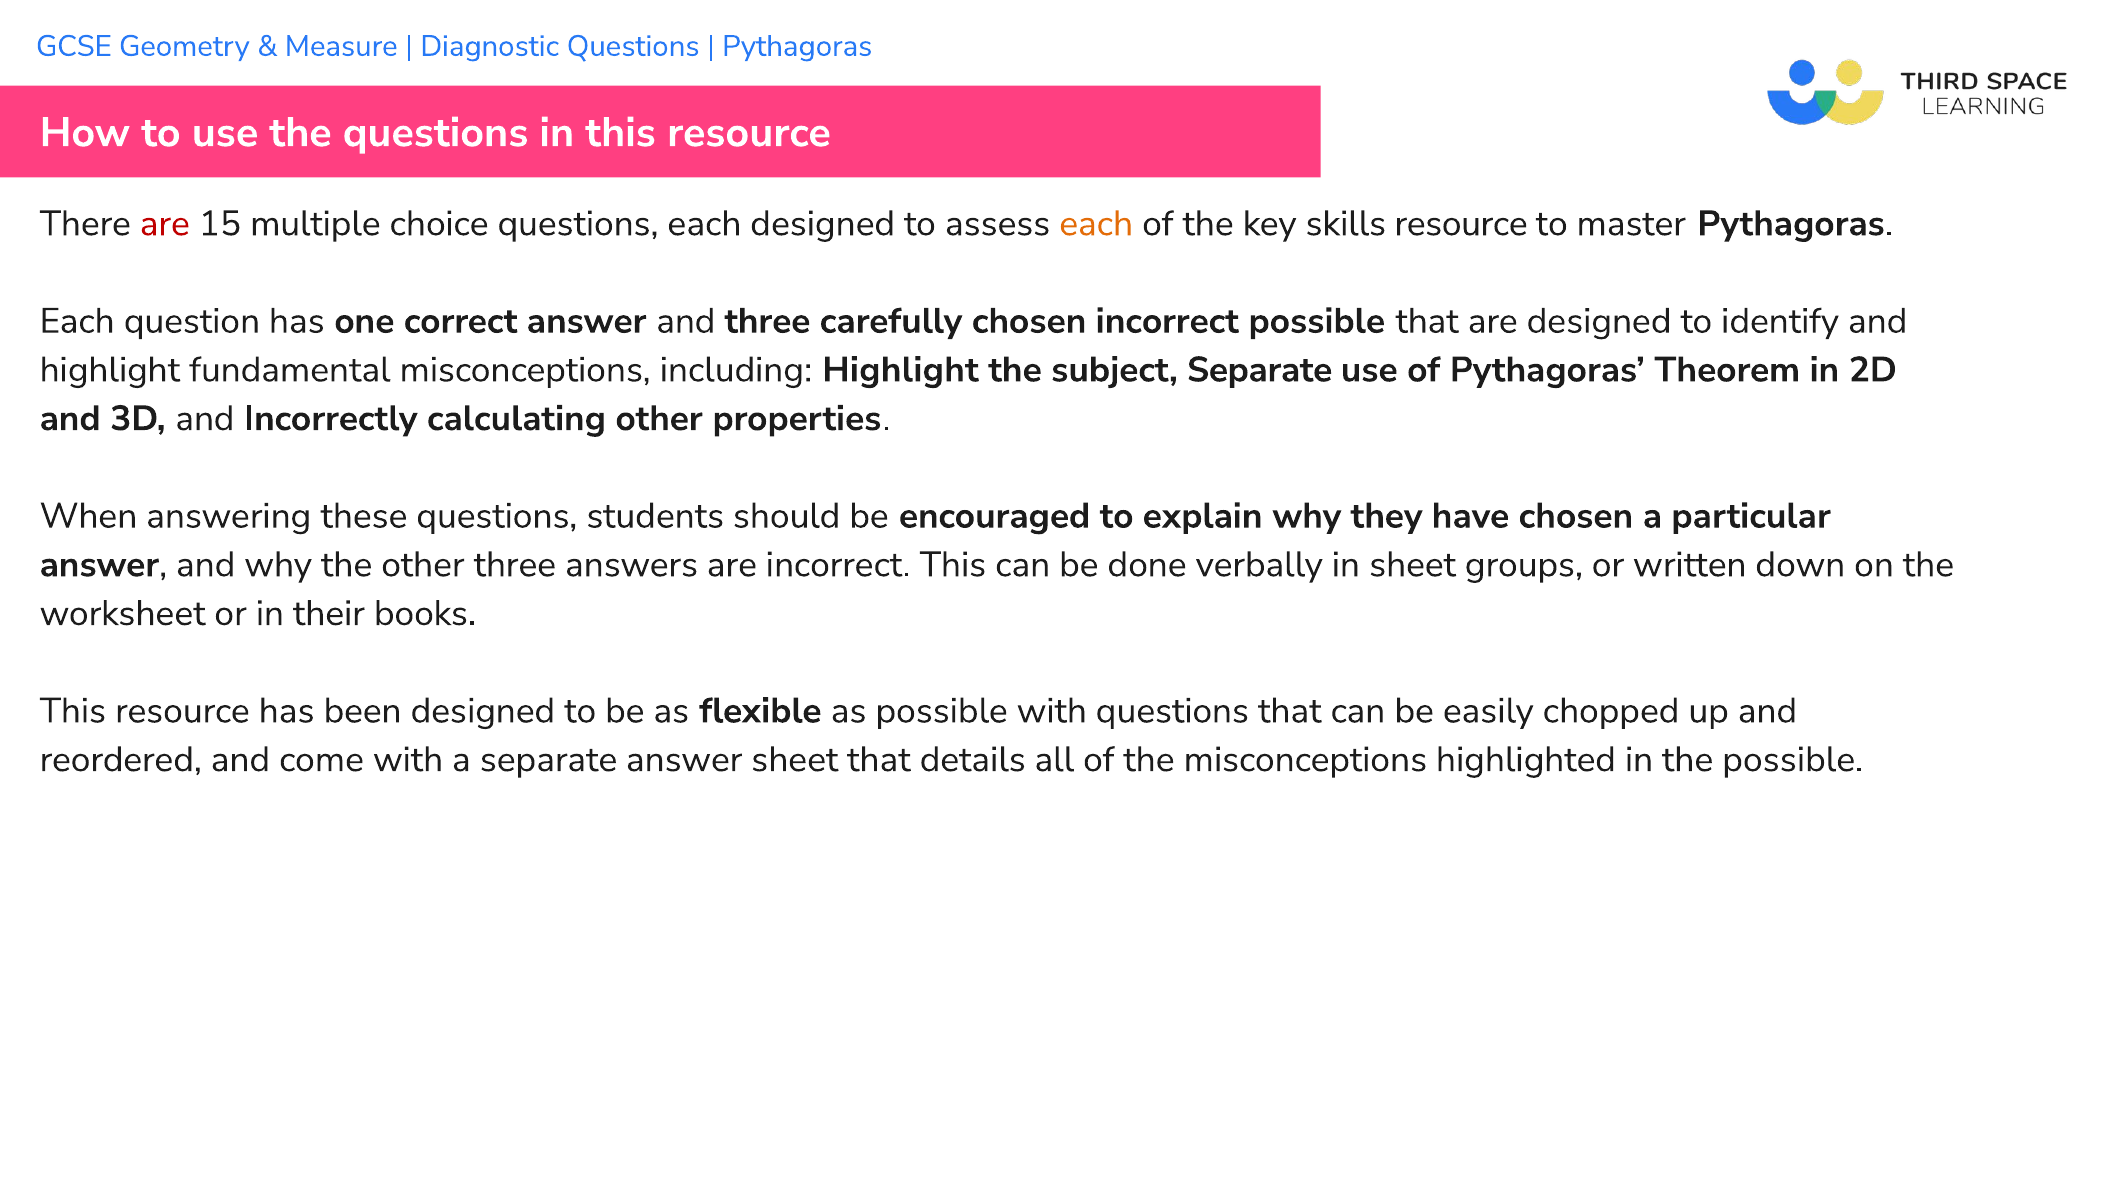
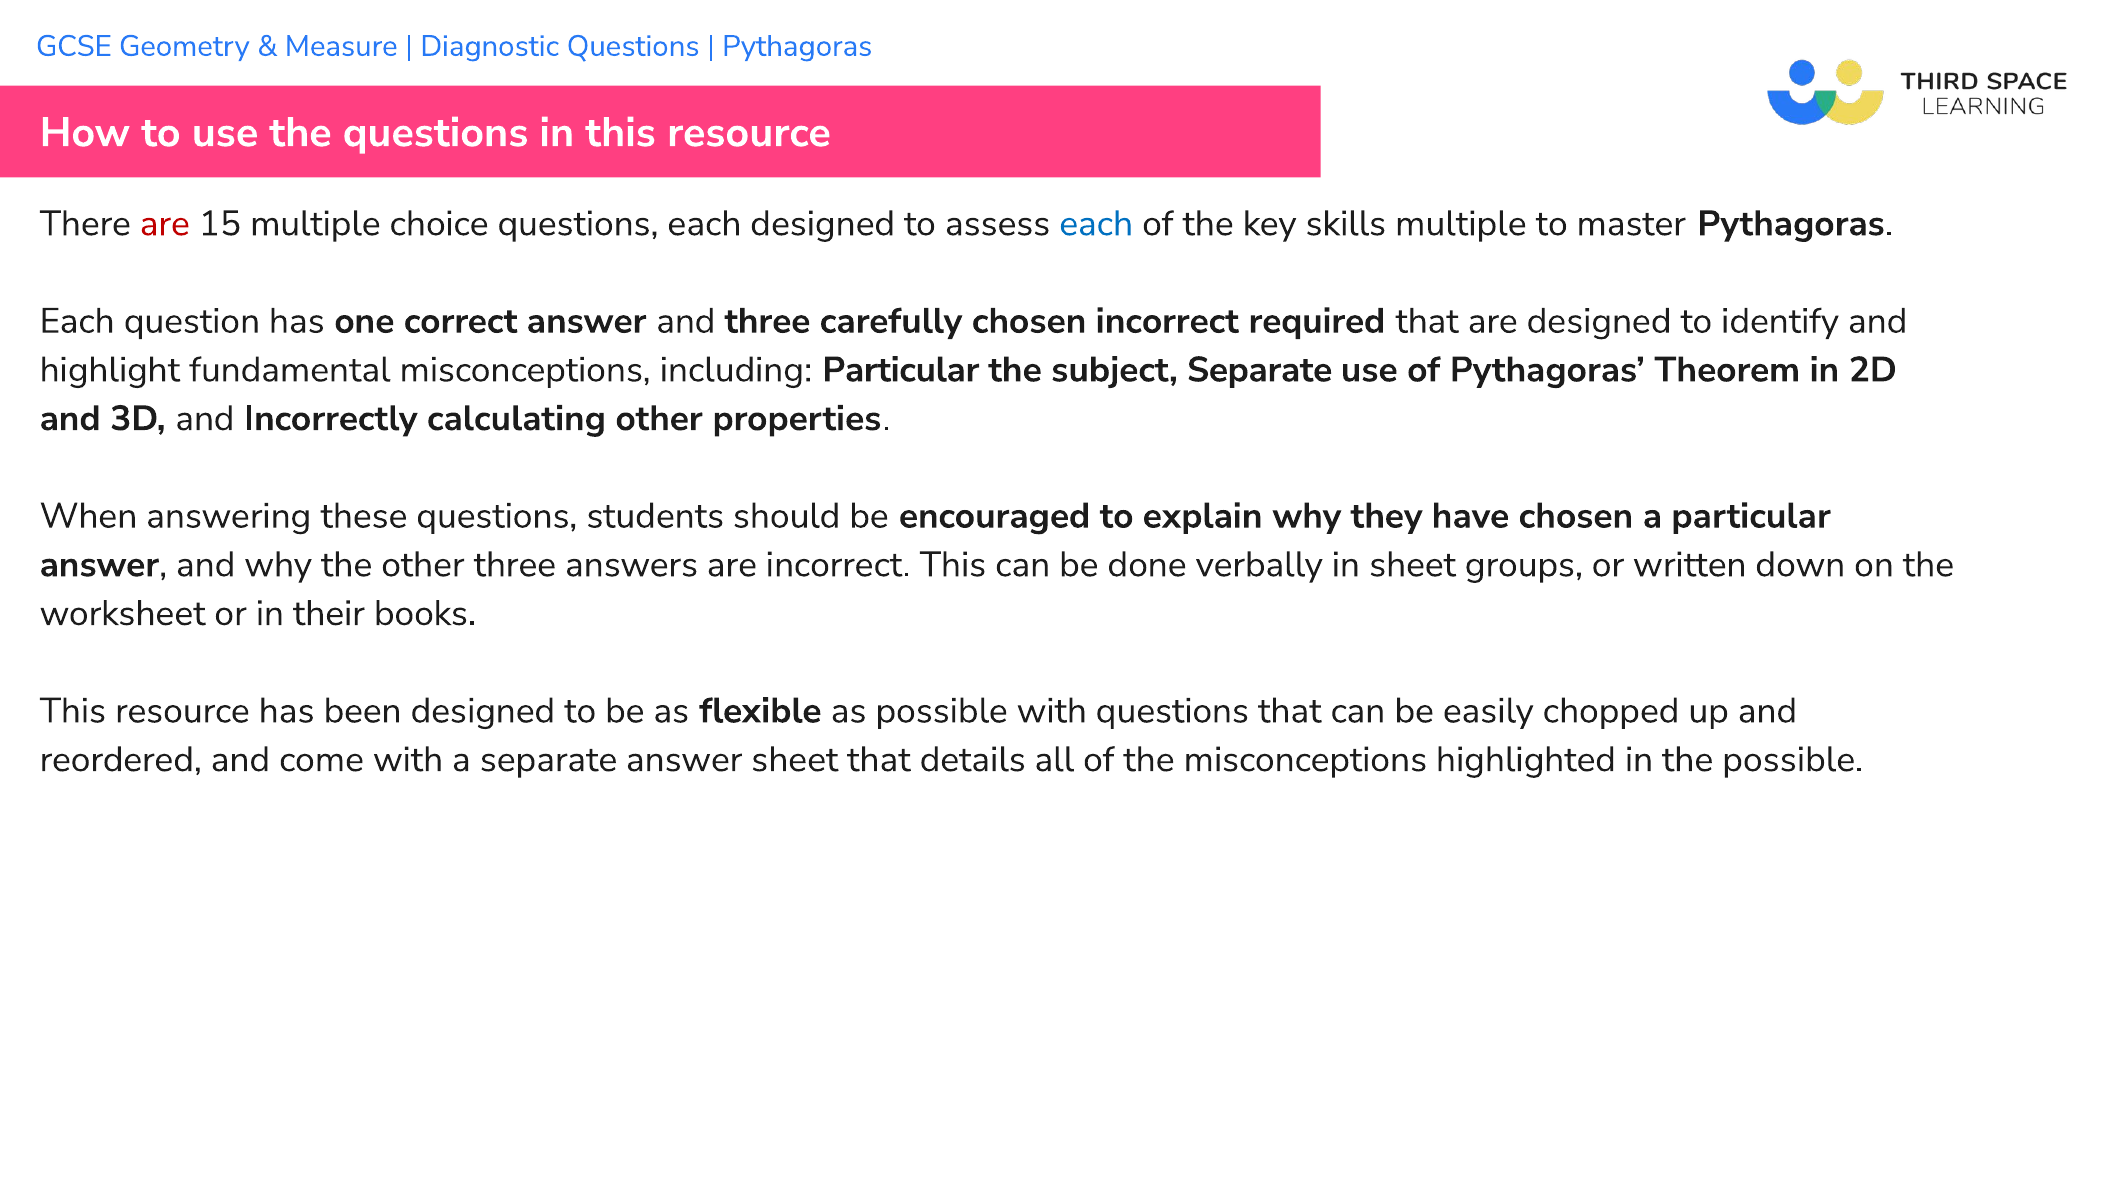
each colour: orange -> blue (1096, 224)
skills resource: resource -> multiple (1461, 224)
incorrect possible: possible -> required (1317, 321)
including Highlight: Highlight -> Particular (901, 370)
